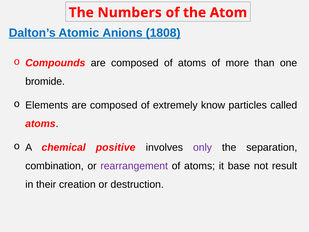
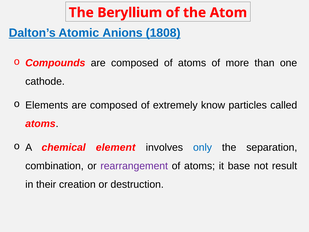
Numbers: Numbers -> Beryllium (130, 13)
bromide: bromide -> cathode (45, 81)
positive: positive -> element (116, 147)
only colour: purple -> blue (203, 147)
